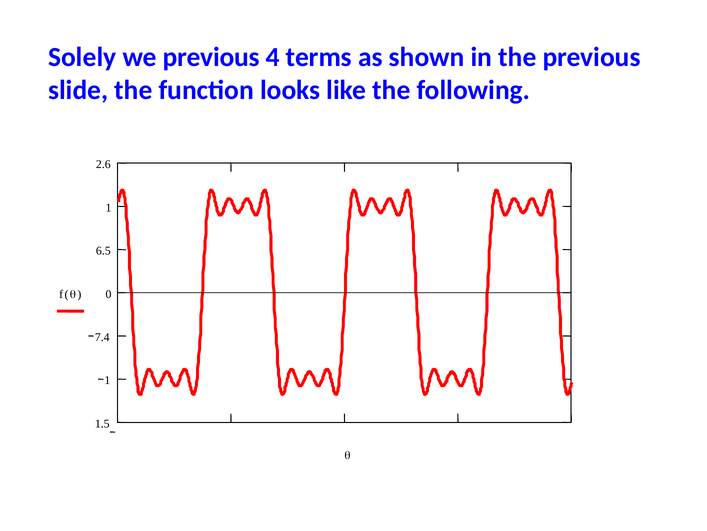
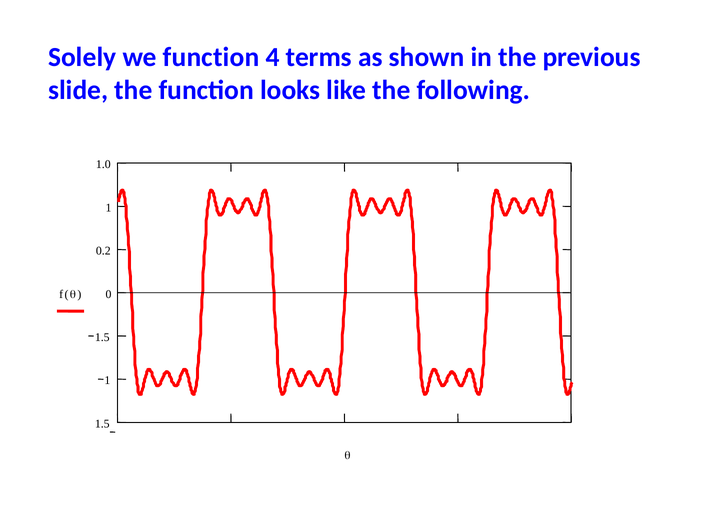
we previous: previous -> function (211, 57)
2.6: 2.6 -> 1.0 (103, 164)
6.5: 6.5 -> 0.2 (103, 251)
7.4: 7.4 -> 1.5 (102, 337)
